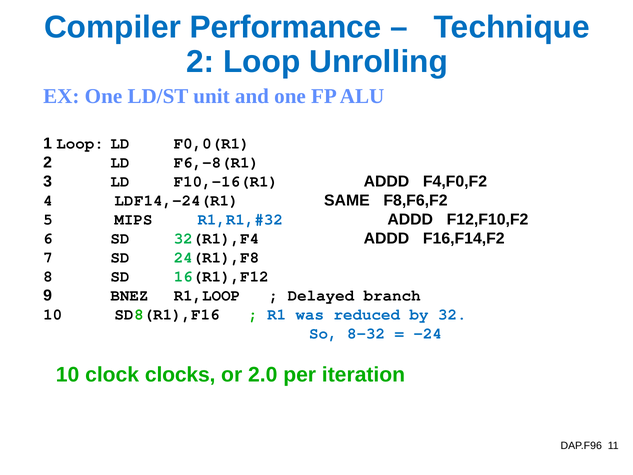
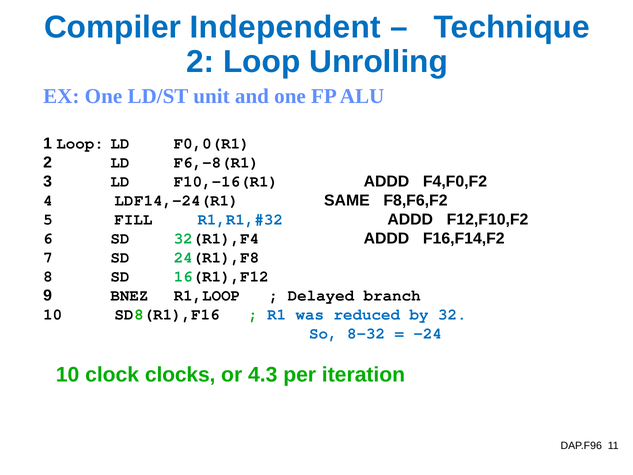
Performance: Performance -> Independent (285, 28)
MIPS: MIPS -> FILL (133, 219)
2.0: 2.0 -> 4.3 (263, 375)
